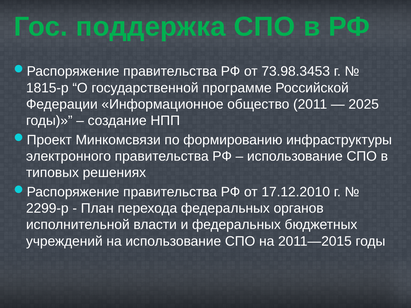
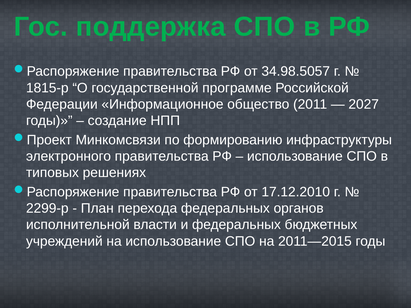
73.98.3453: 73.98.3453 -> 34.98.5057 (296, 71)
2025: 2025 -> 2027 (364, 104)
